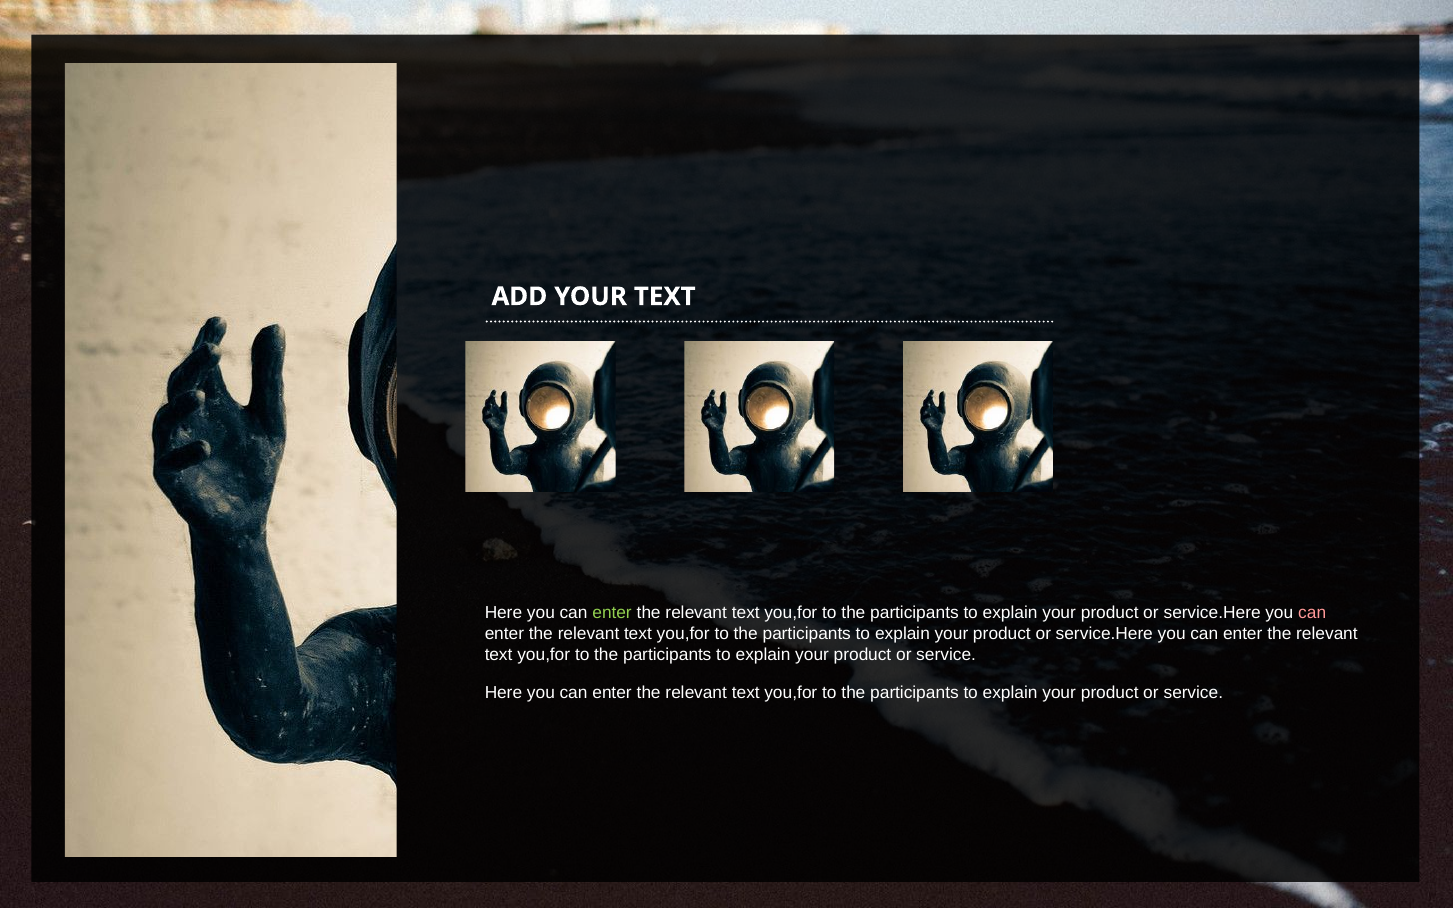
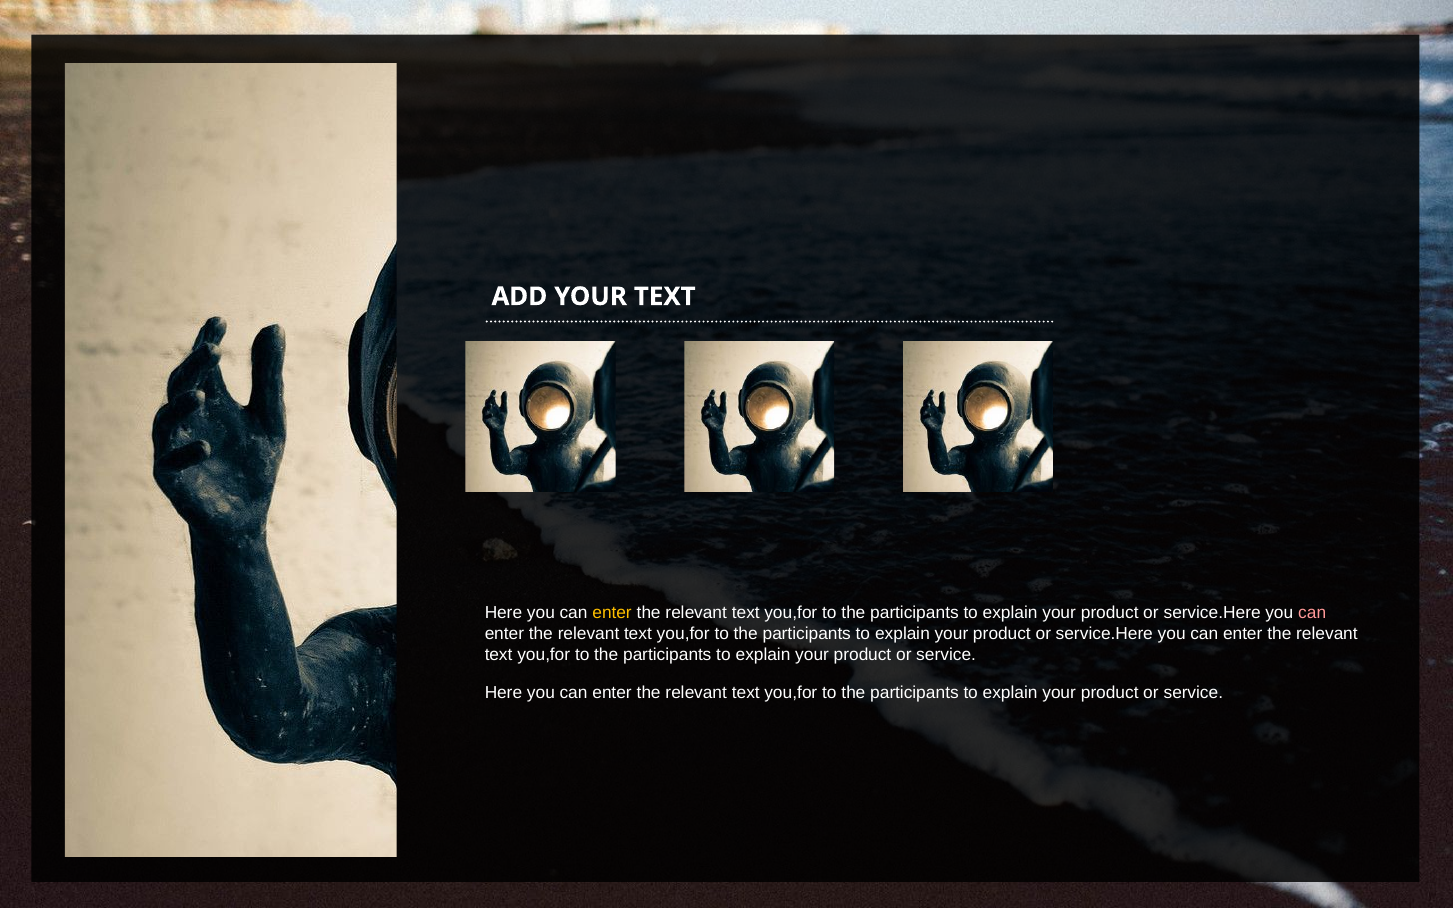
enter colour: light green -> yellow (612, 613)
